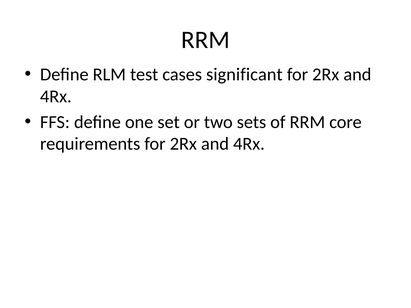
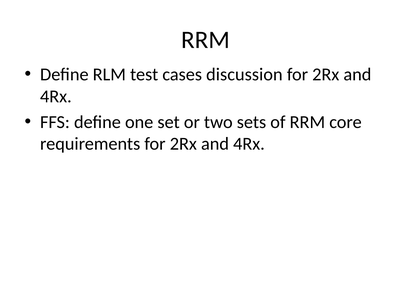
significant: significant -> discussion (244, 75)
